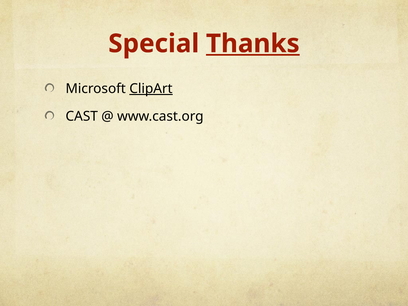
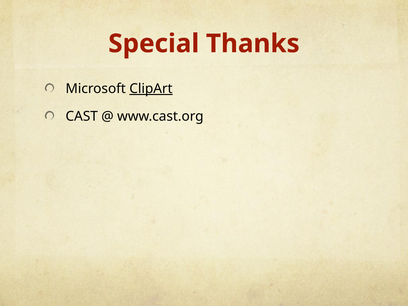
Thanks underline: present -> none (253, 44)
